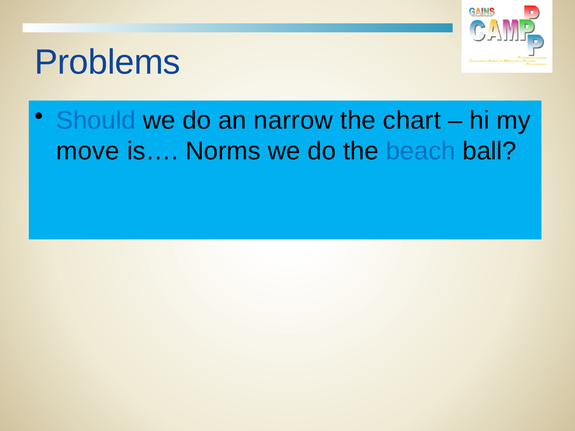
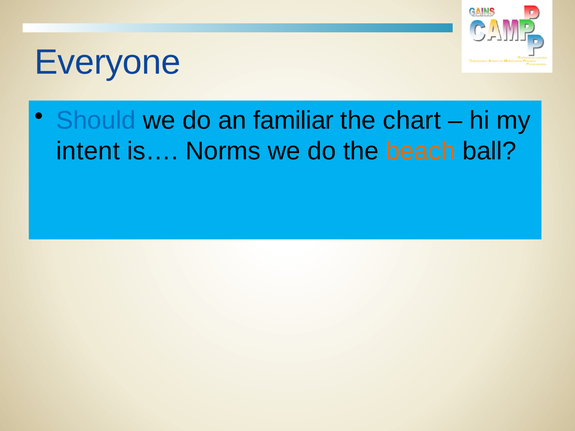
Problems: Problems -> Everyone (108, 62)
narrow: narrow -> familiar (294, 121)
move: move -> intent (88, 151)
beach colour: blue -> orange (421, 151)
